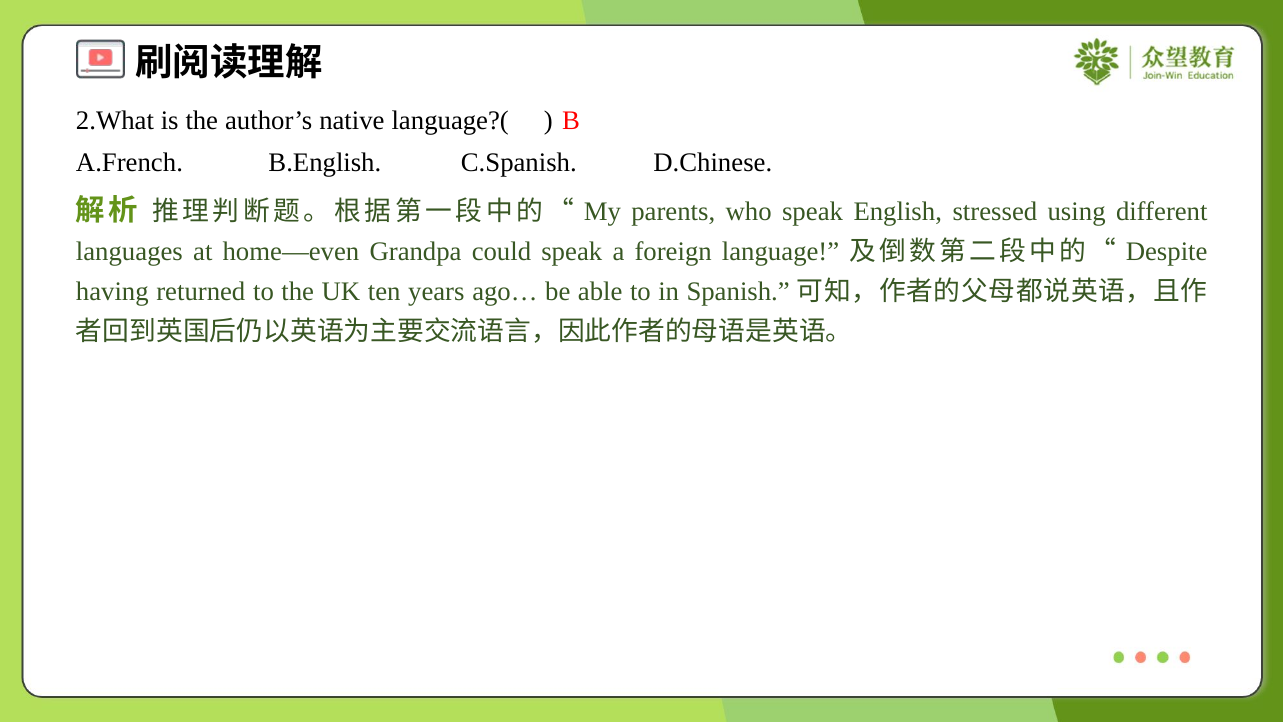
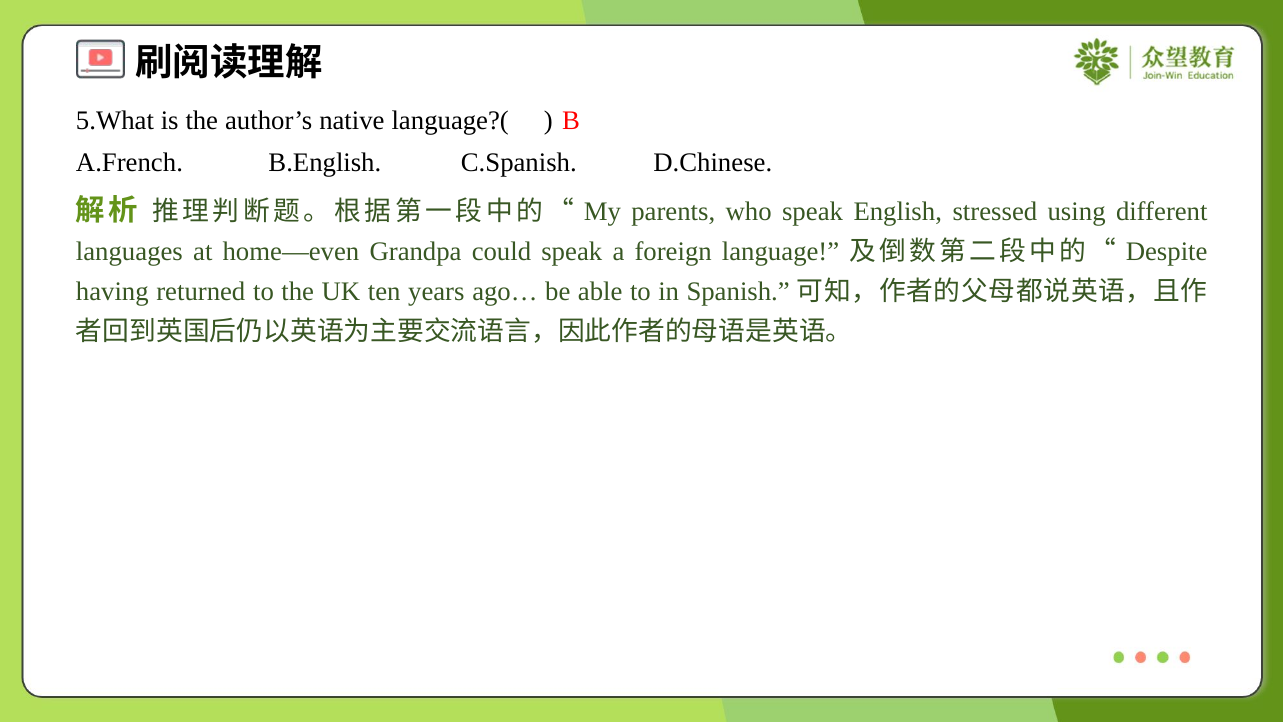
2.What: 2.What -> 5.What (115, 120)
